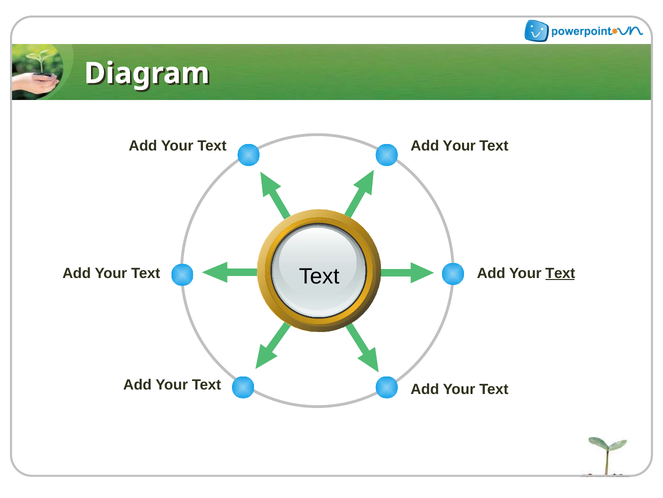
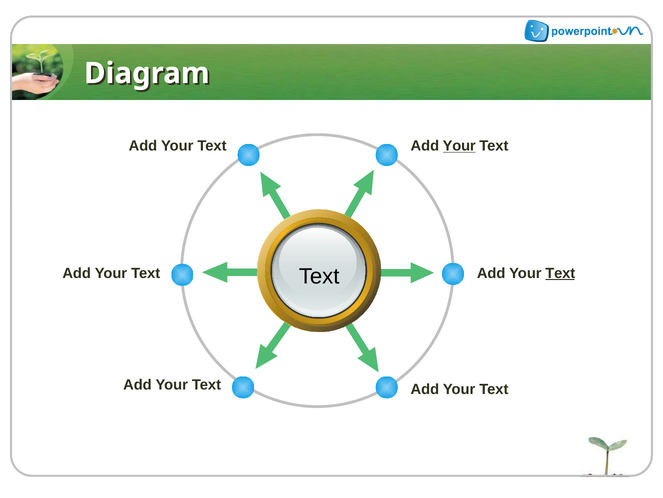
Your underline: none -> present (459, 146)
